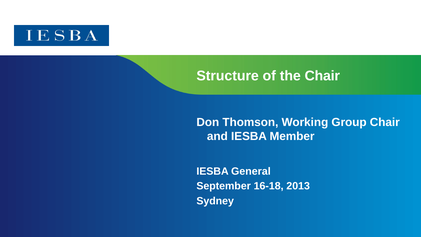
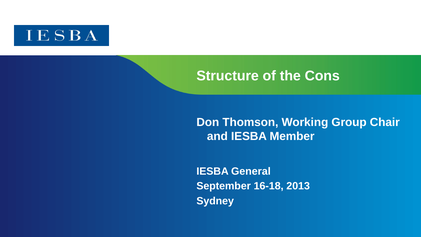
the Chair: Chair -> Cons (322, 76)
